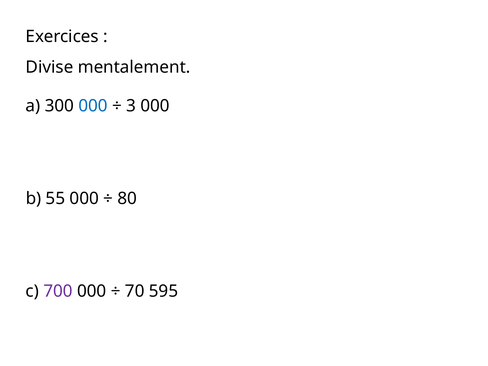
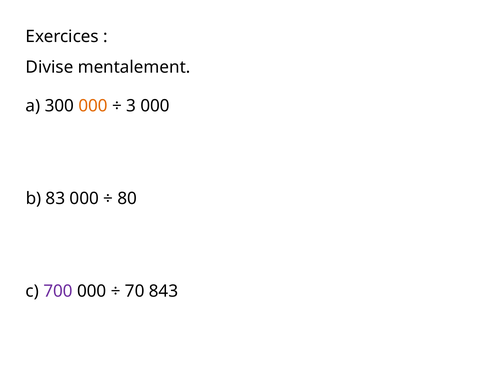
000 colour: blue -> orange (93, 106)
55: 55 -> 83 (55, 198)
595: 595 -> 843 (163, 291)
